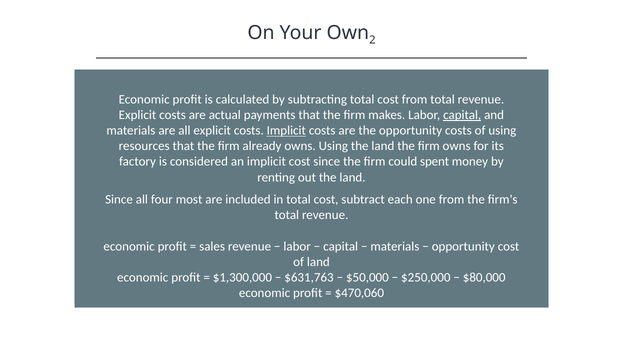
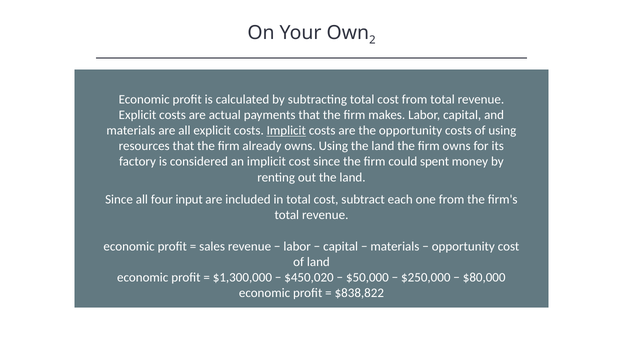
capital underline: present -> none (462, 115)
most: most -> input (189, 200)
$631,763: $631,763 -> $450,020 (309, 278)
$470,060: $470,060 -> $838,822 (359, 293)
